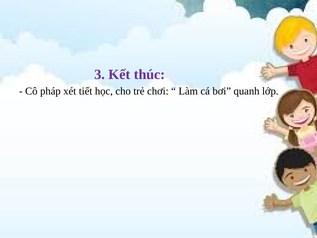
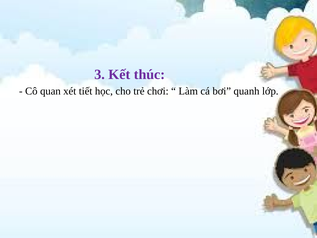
pháp: pháp -> quan (50, 91)
